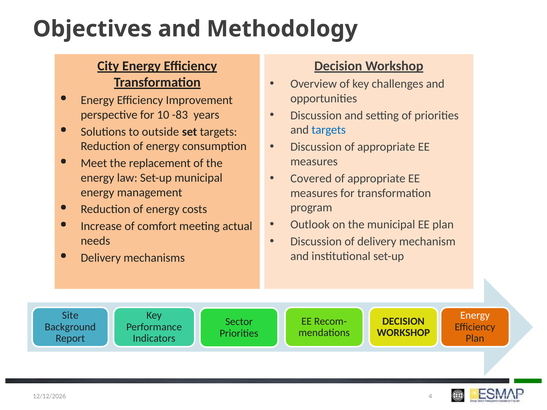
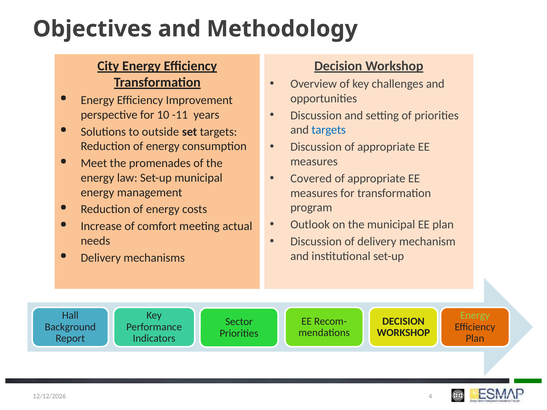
-83: -83 -> -11 (180, 115)
replacement: replacement -> promenades (160, 163)
Site: Site -> Hall (70, 316)
Energy colour: white -> light green (475, 316)
